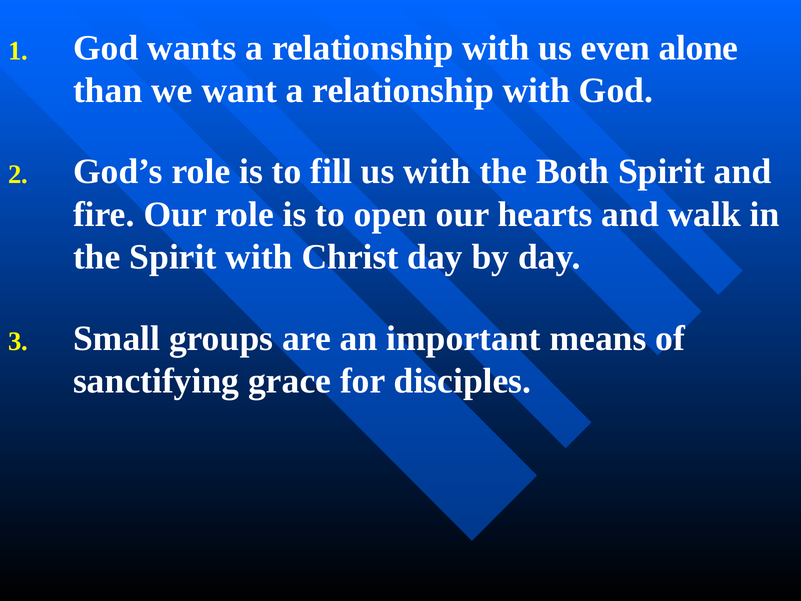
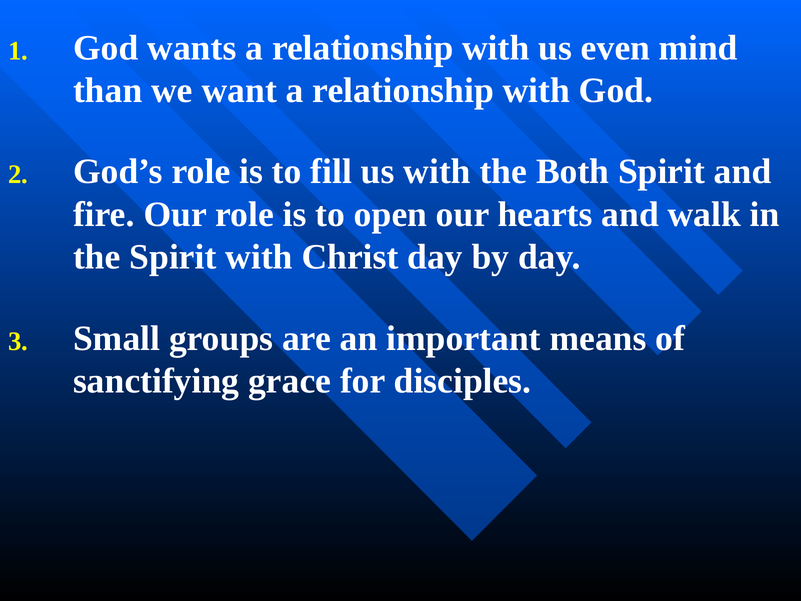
alone: alone -> mind (698, 48)
